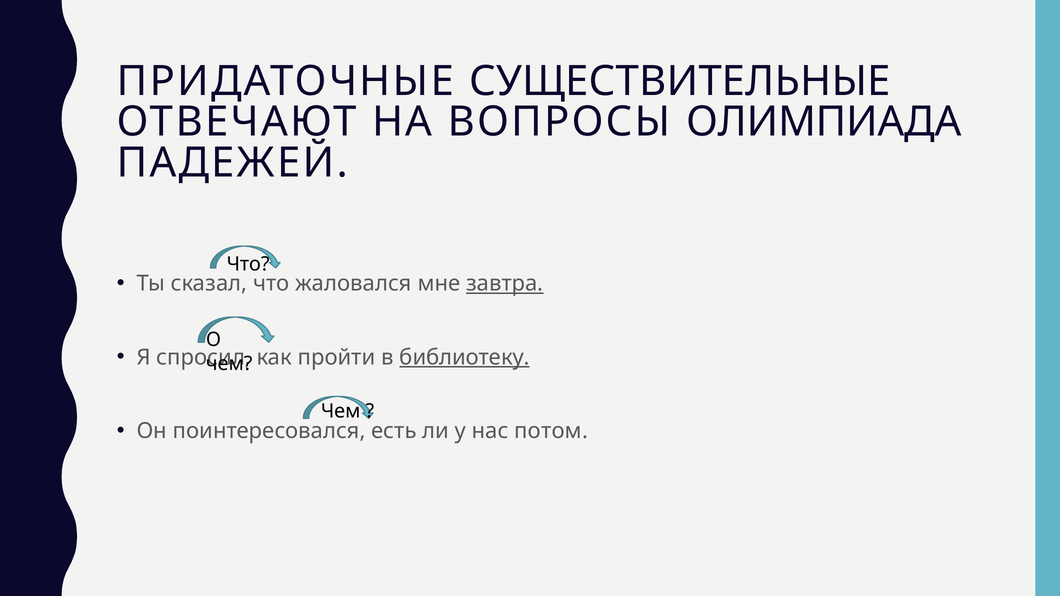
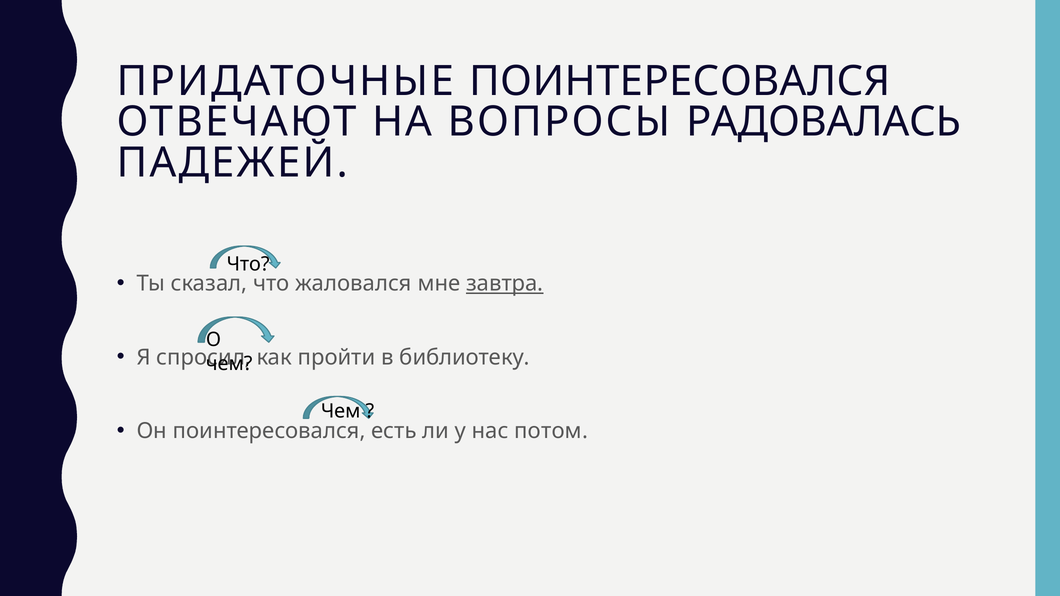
ПРИДАТОЧНЫЕ СУЩЕСТВИТЕЛЬНЫЕ: СУЩЕСТВИТЕЛЬНЫЕ -> ПОИНТЕРЕСОВАЛСЯ (680, 81)
ОЛИМПИАДА: ОЛИМПИАДА -> РАДОВАЛАСЬ (824, 122)
библиотеку underline: present -> none (465, 357)
